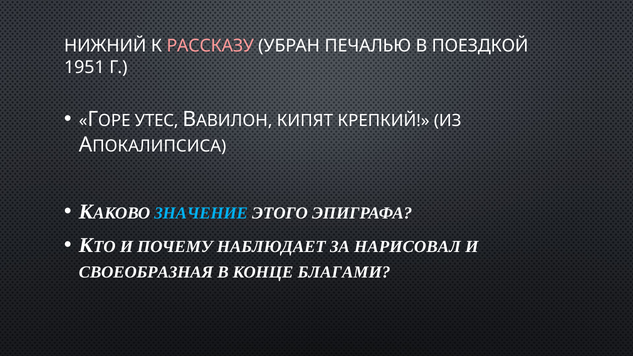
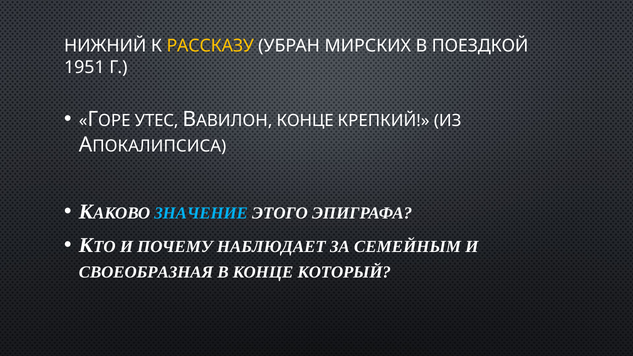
РАССКАЗУ colour: pink -> yellow (210, 46)
ПЕЧАЛЬЮ: ПЕЧАЛЬЮ -> МИРСКИХ (368, 46)
КИПЯТ: КИПЯТ -> КОНЦЕ (305, 121)
НАРИСОВАЛ: НАРИСОВАЛ -> СЕМЕЙНЫМ (408, 247)
БЛАГАМИ: БЛАГАМИ -> КОТОРЫЙ (344, 272)
